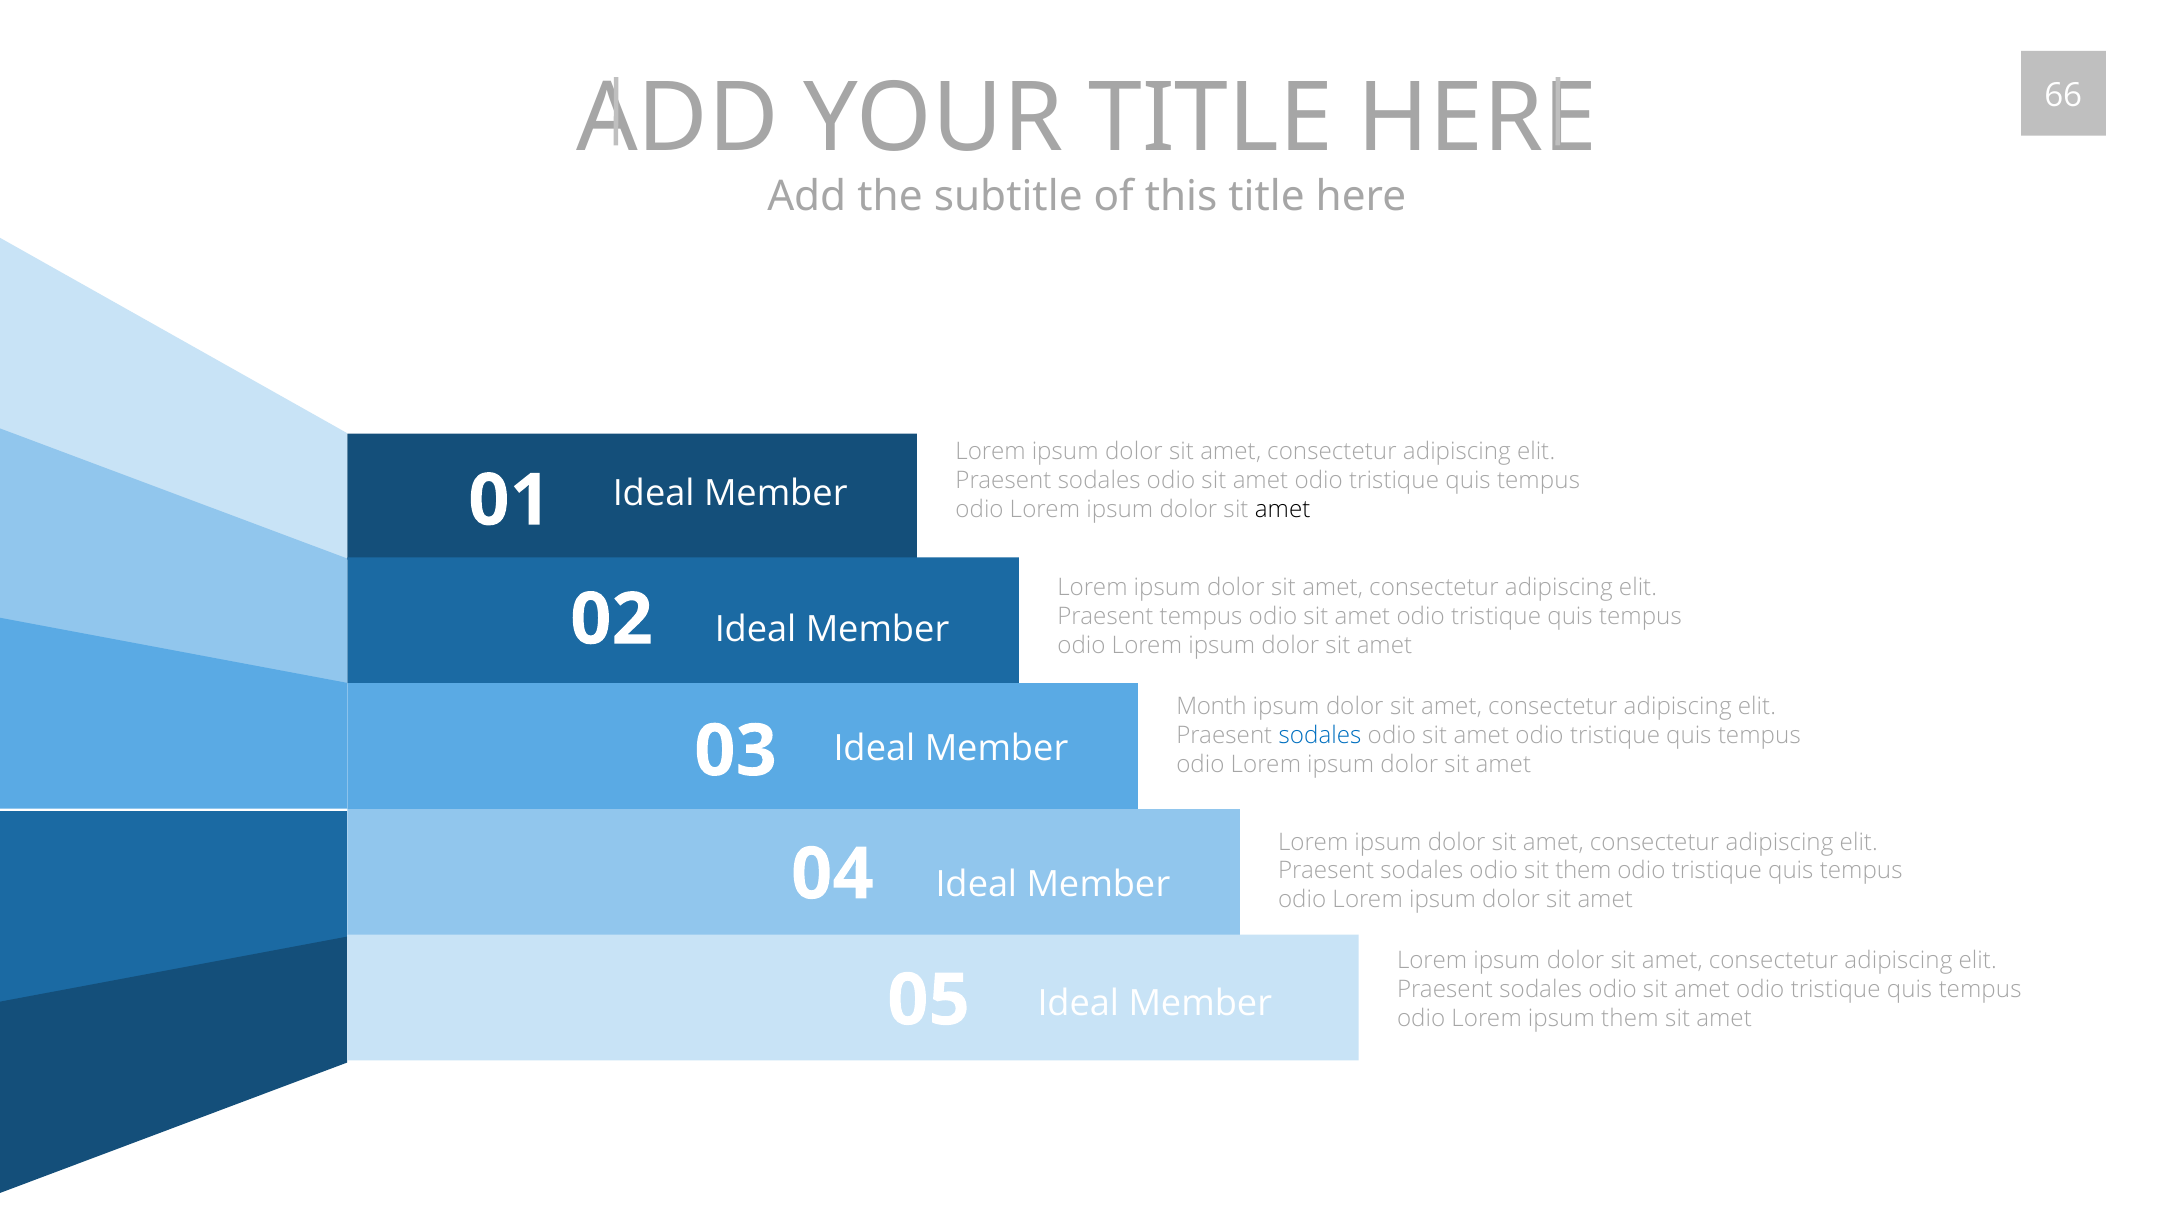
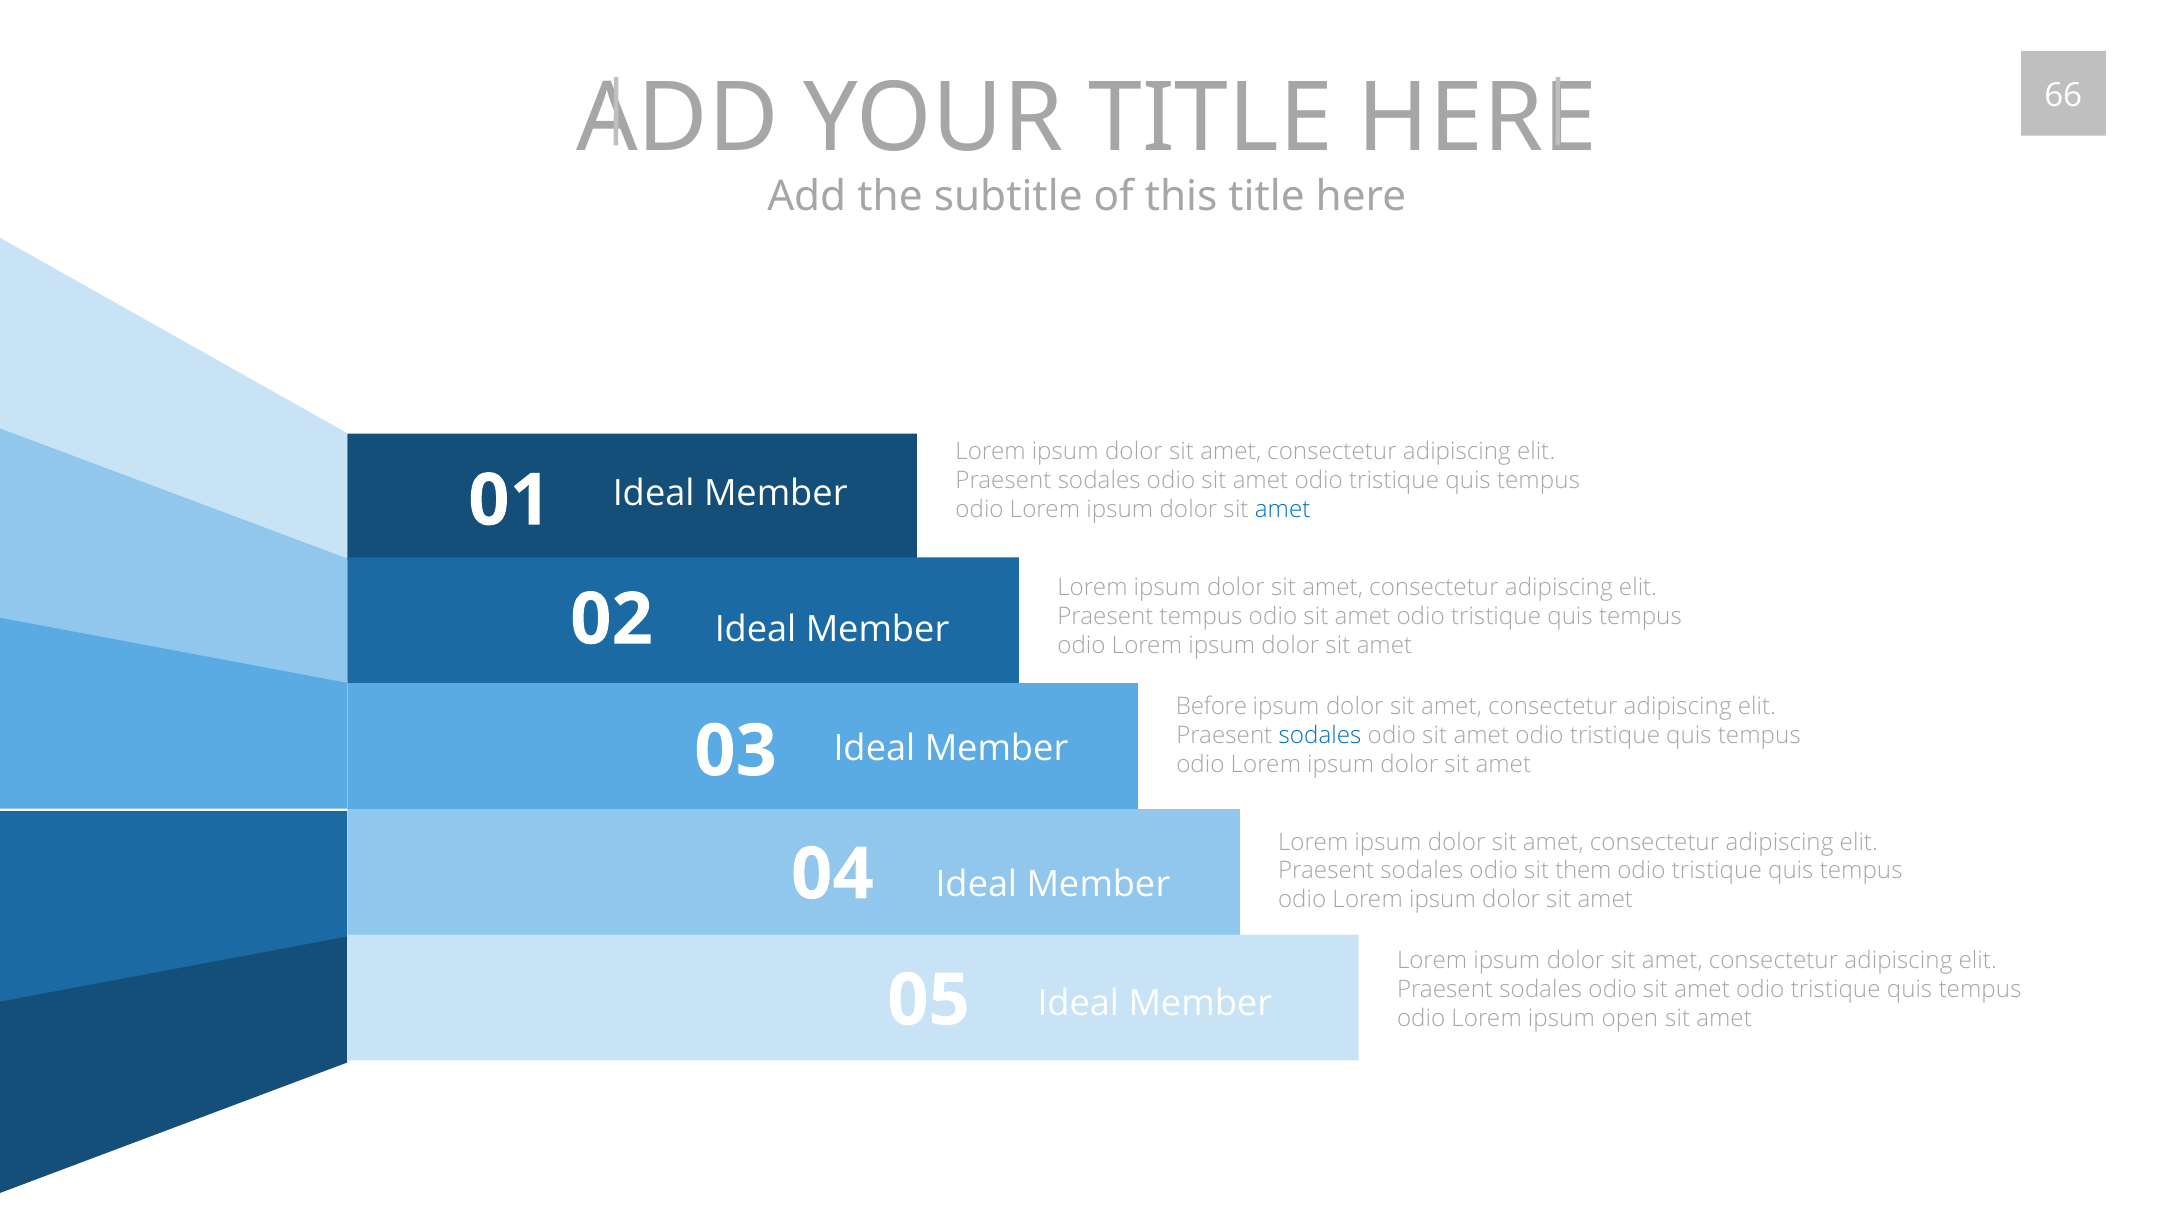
amet colour: black -> blue (1283, 509)
Month: Month -> Before (1211, 706)
ipsum them: them -> open (1630, 1019)
